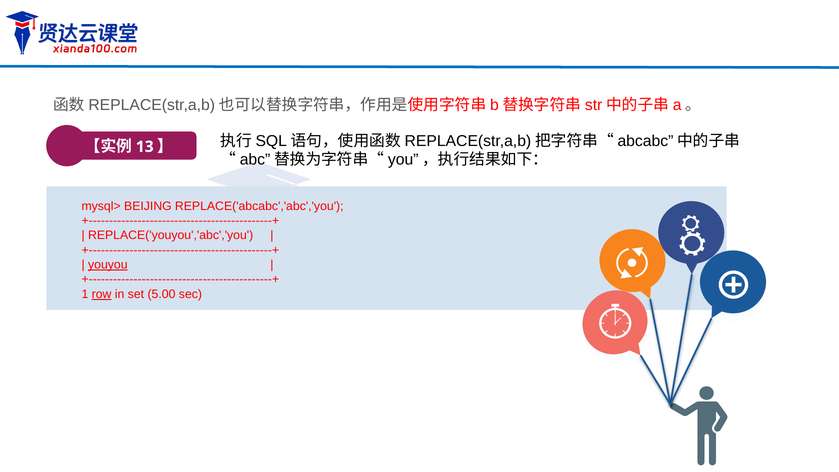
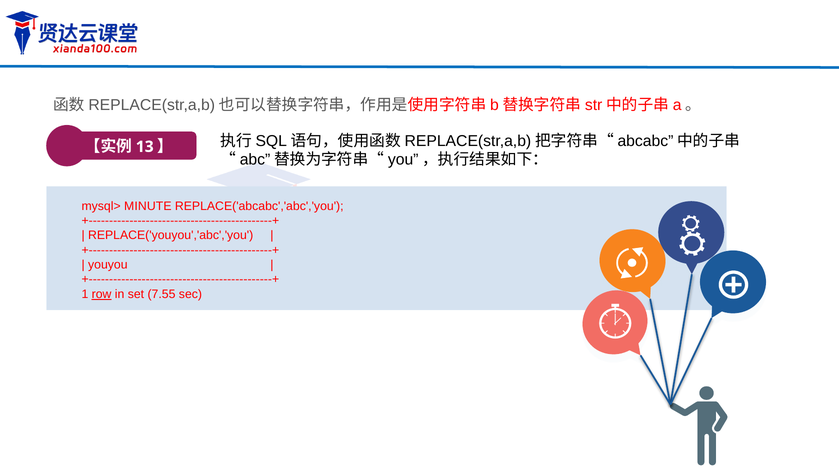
BEIJING: BEIJING -> MINUTE (148, 206)
youyou underline: present -> none (108, 265)
5.00: 5.00 -> 7.55 (161, 294)
